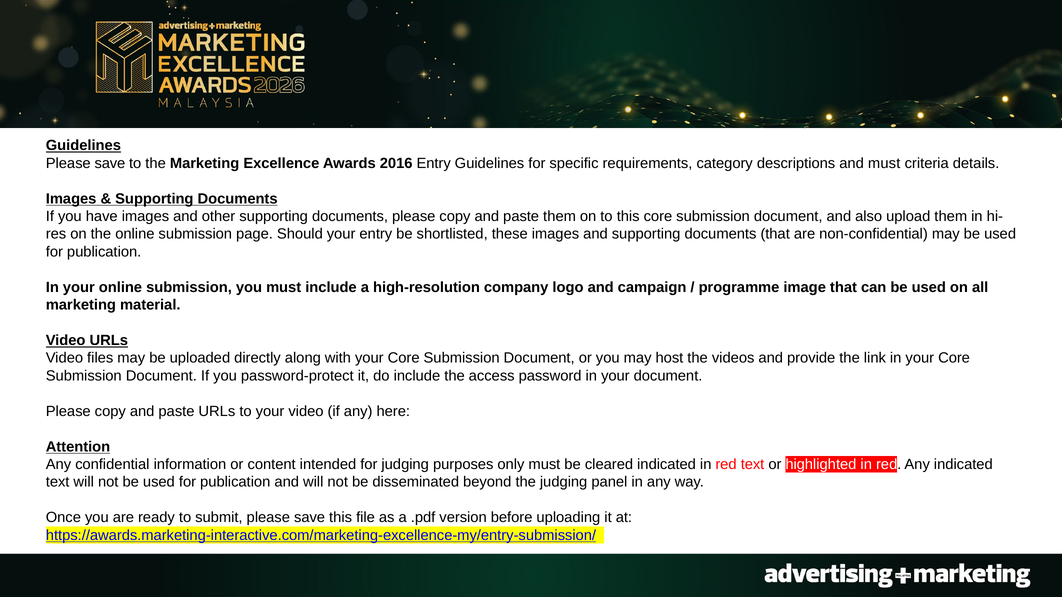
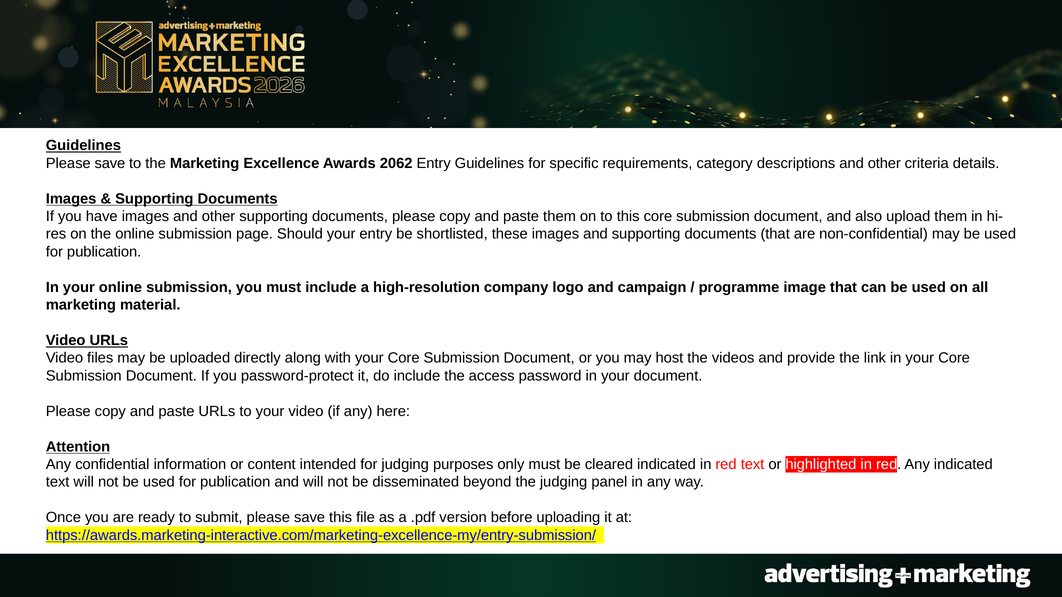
2016: 2016 -> 2062 (396, 163)
descriptions and must: must -> other (884, 163)
